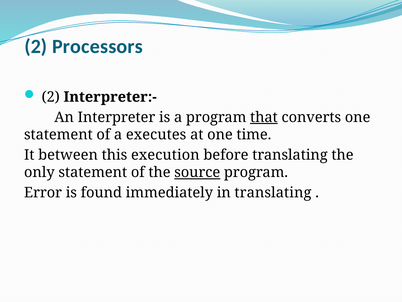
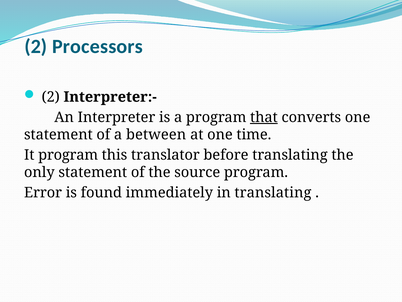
executes: executes -> between (156, 135)
It between: between -> program (68, 155)
execution: execution -> translator (165, 155)
source underline: present -> none (197, 172)
